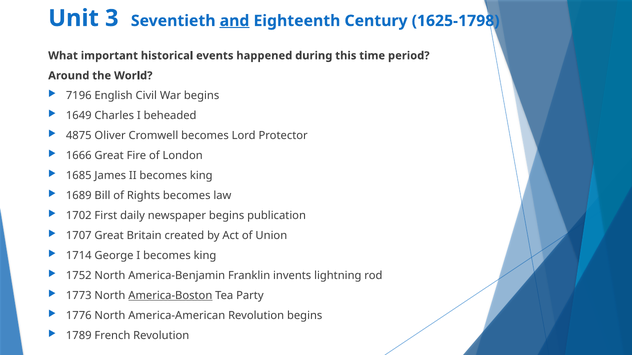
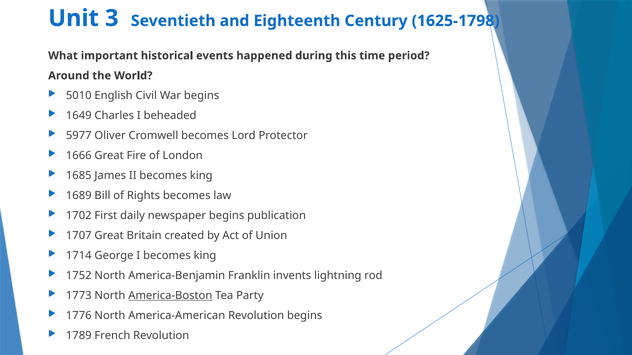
and underline: present -> none (234, 21)
7196: 7196 -> 5010 (79, 96)
4875: 4875 -> 5977 (79, 136)
